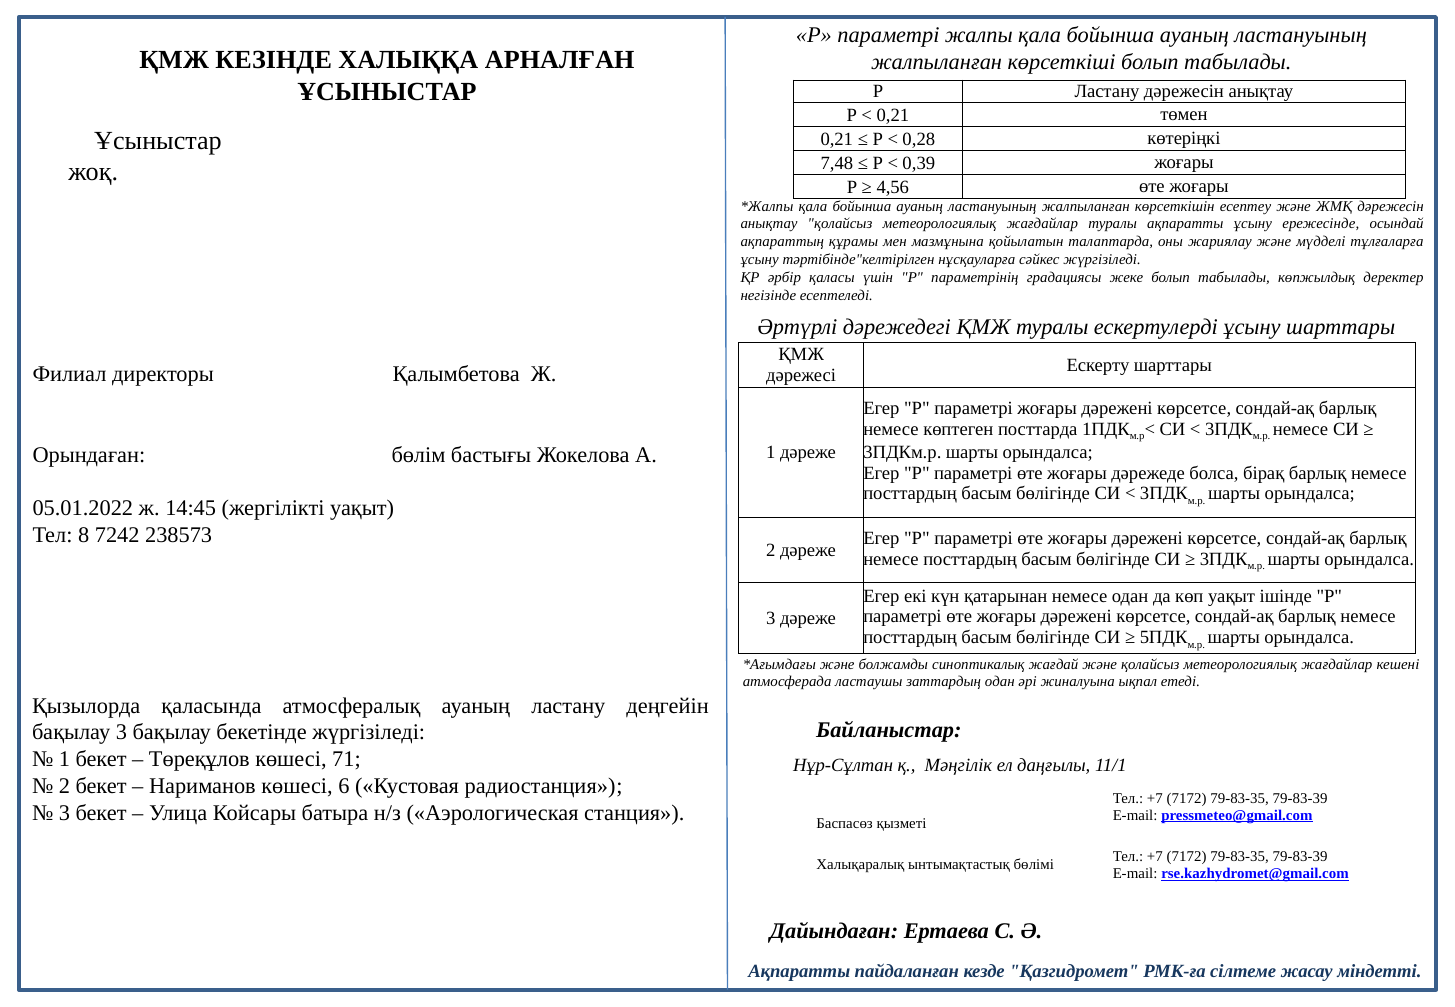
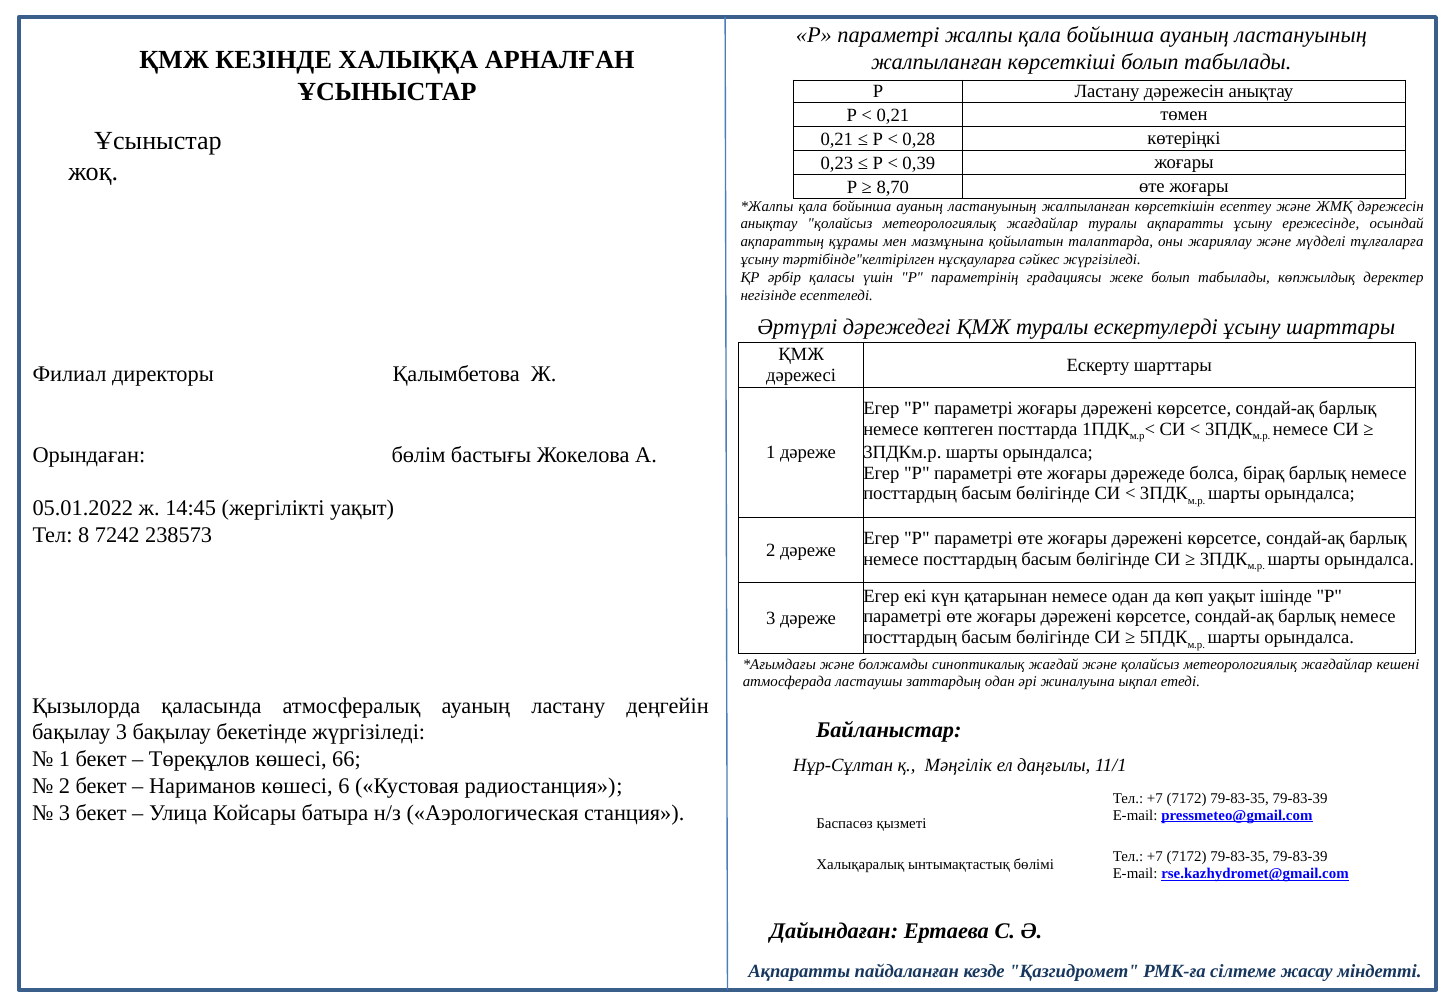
7,48: 7,48 -> 0,23 (837, 163)
4,56: 4,56 -> 8,70 (893, 187)
71: 71 -> 66 (346, 760)
